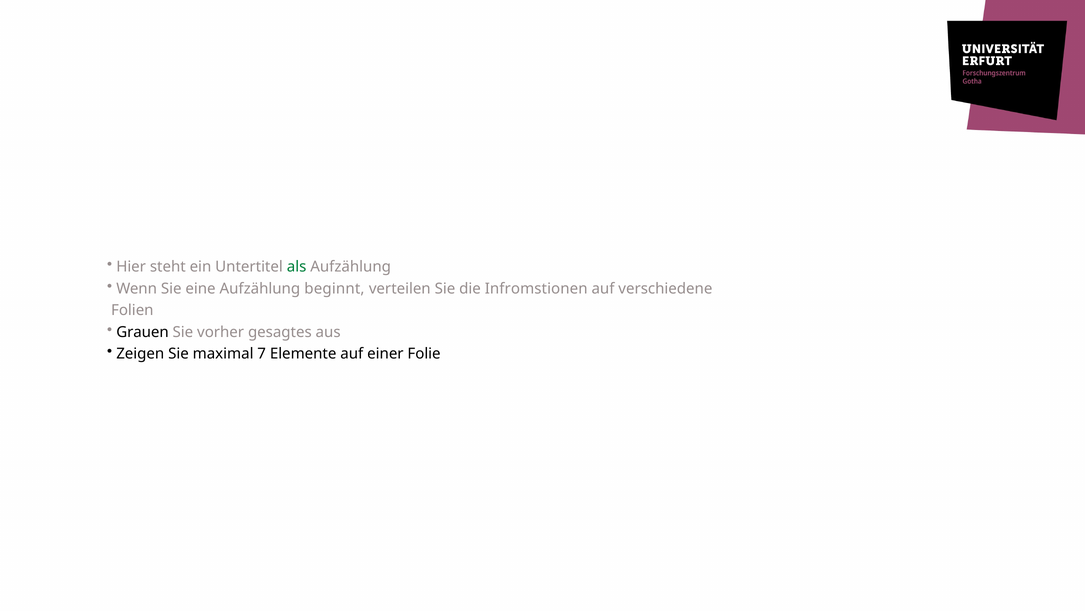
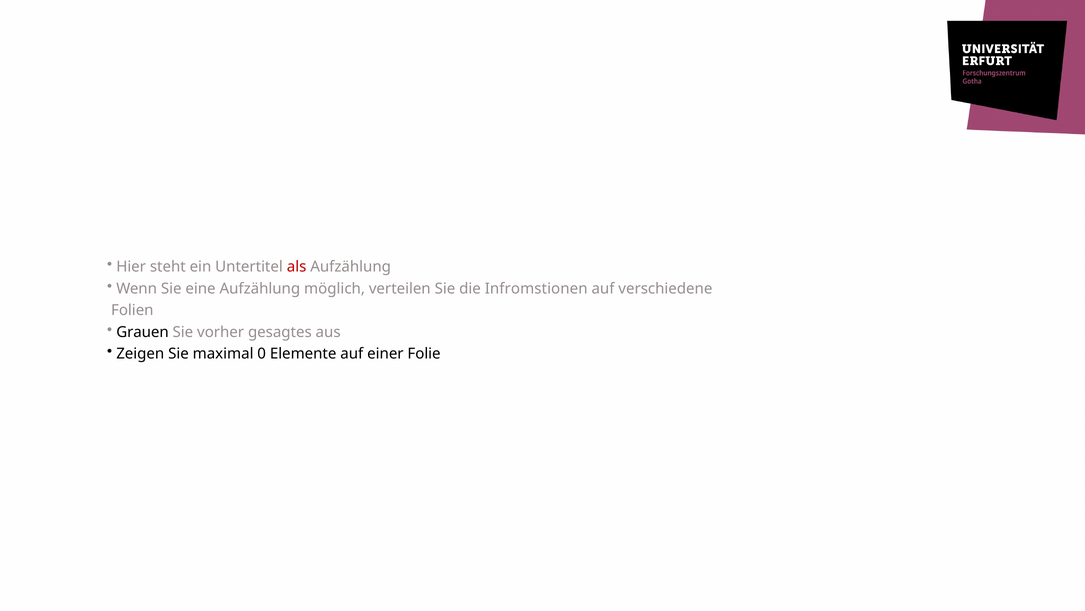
als colour: green -> red (297, 267)
beginnt: beginnt -> möglich (335, 288)
7: 7 -> 0 (262, 354)
